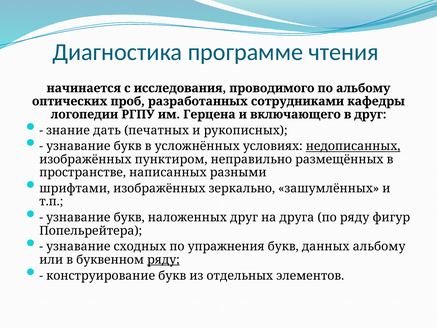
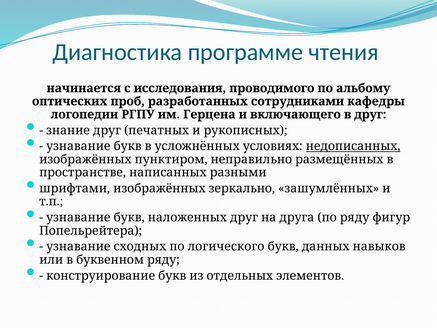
знание дать: дать -> друг (107, 130)
упражнения: упражнения -> логического (226, 246)
данных альбому: альбому -> навыков (379, 246)
ряду underline: present -> none (163, 260)
